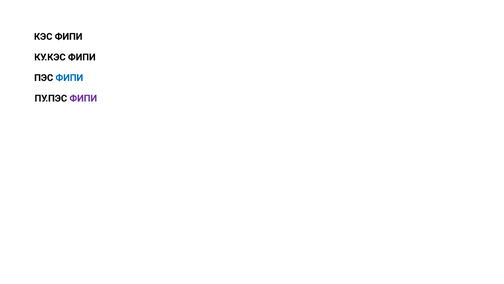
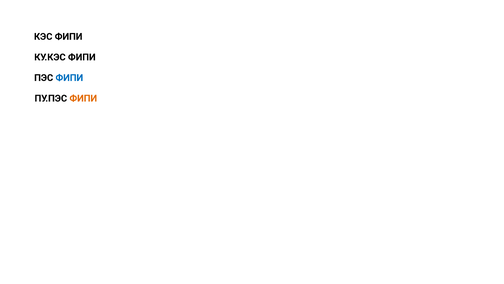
ФИПИ colour: purple -> orange (83, 98)
